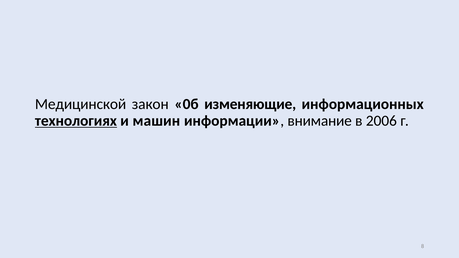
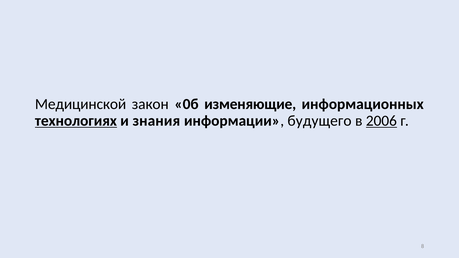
машин: машин -> знания (156, 121)
внимание: внимание -> будущего (319, 121)
2006 underline: none -> present (381, 121)
